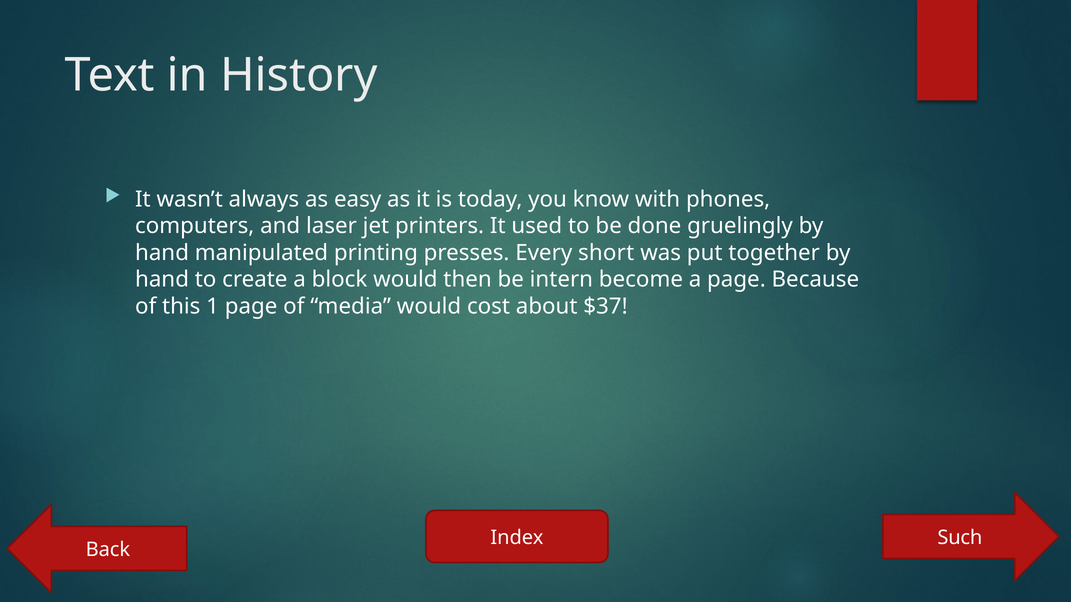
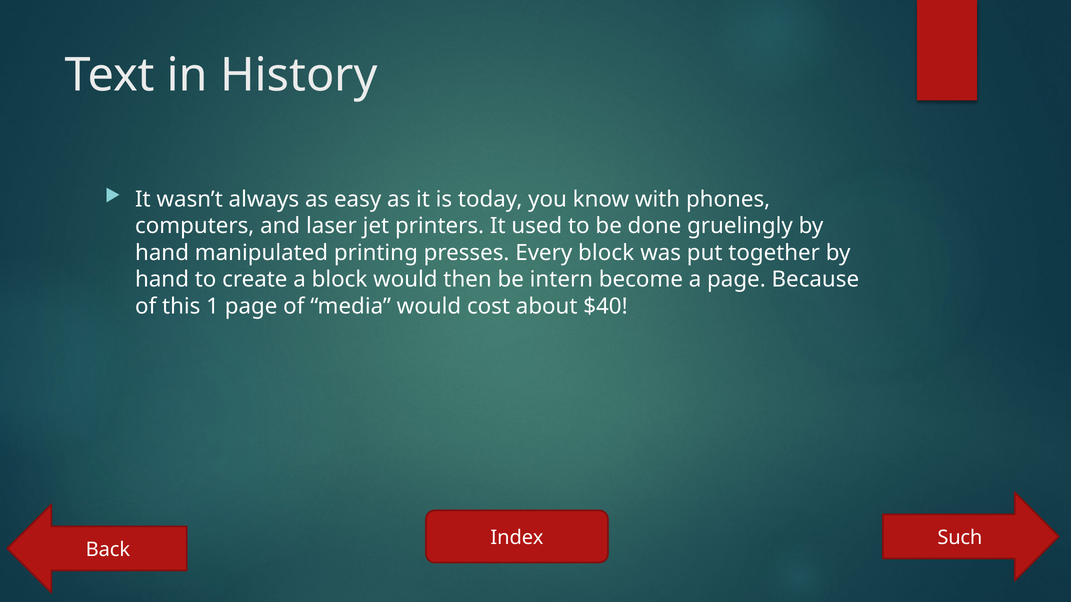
Every short: short -> block (606, 253)
$37: $37 -> $40 (605, 306)
